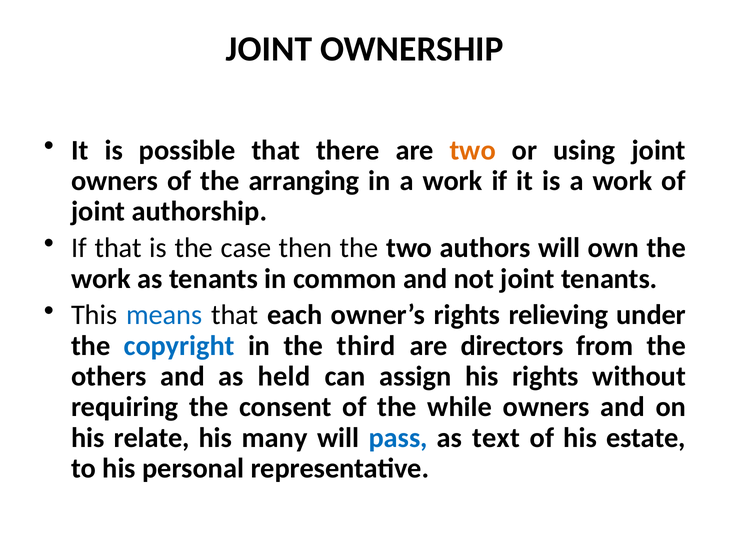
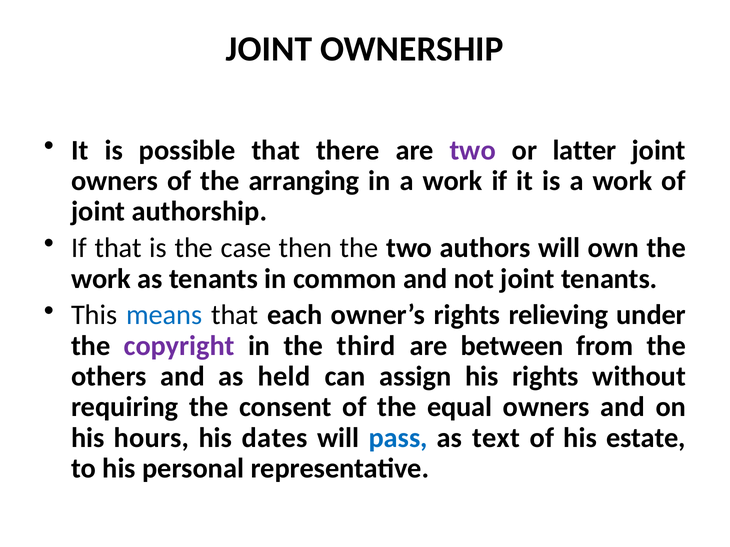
two colour: orange -> purple (473, 150)
using: using -> latter (584, 150)
copyright colour: blue -> purple (179, 346)
directors: directors -> between (512, 346)
while: while -> equal (460, 407)
relate: relate -> hours (152, 438)
many: many -> dates (275, 438)
